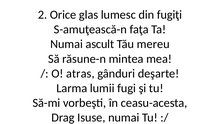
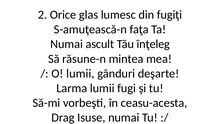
mereu: mereu -> înţeleg (153, 44)
O atras: atras -> lumii (80, 73)
